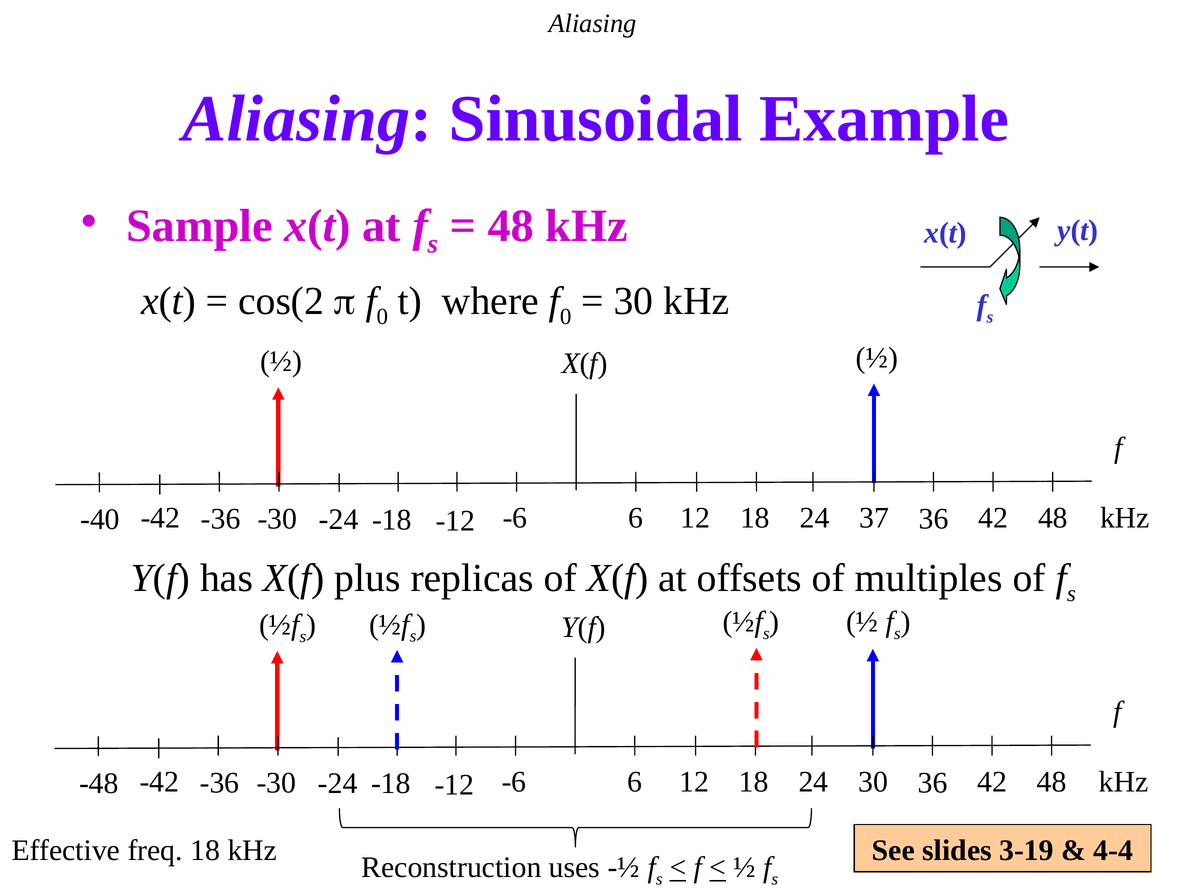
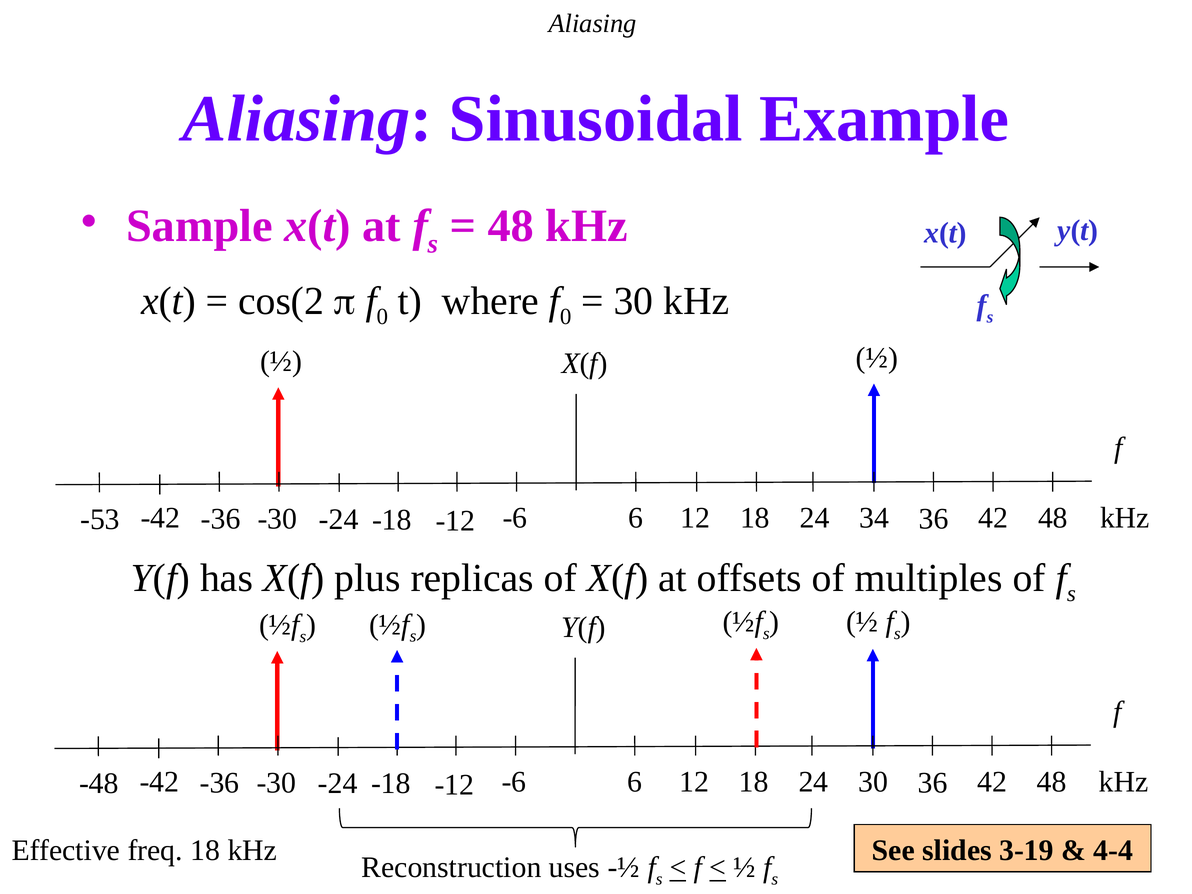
37: 37 -> 34 (874, 518)
-40: -40 -> -53 (100, 520)
